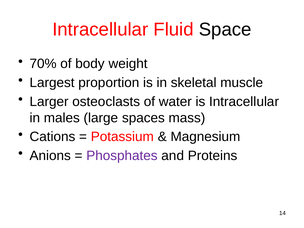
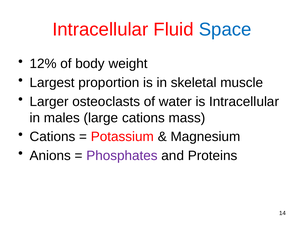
Space colour: black -> blue (225, 29)
70%: 70% -> 12% (43, 64)
large spaces: spaces -> cations (143, 118)
